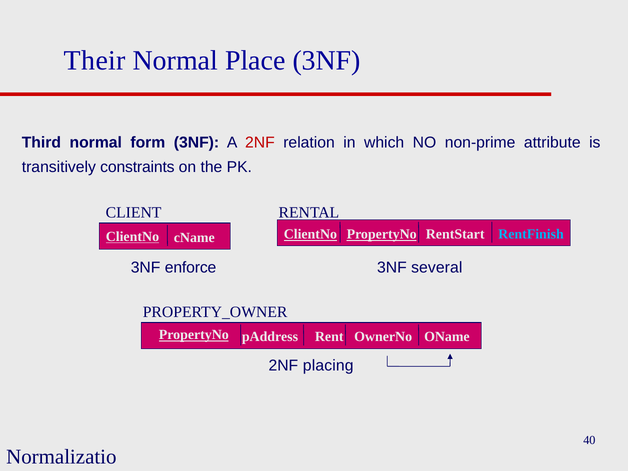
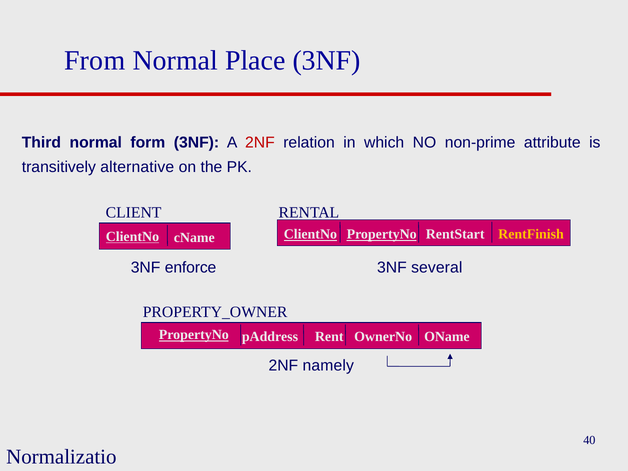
Their: Their -> From (95, 61)
constraints: constraints -> alternative (137, 167)
RentFinish colour: light blue -> yellow (531, 234)
placing: placing -> namely (328, 365)
